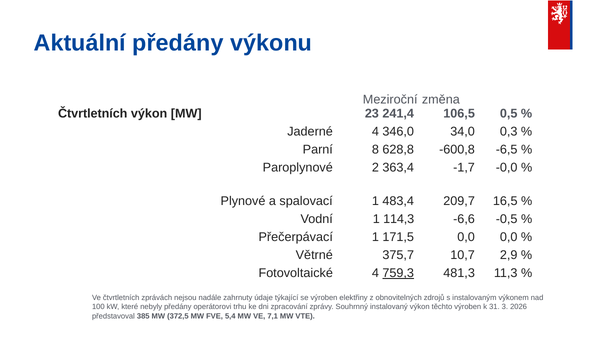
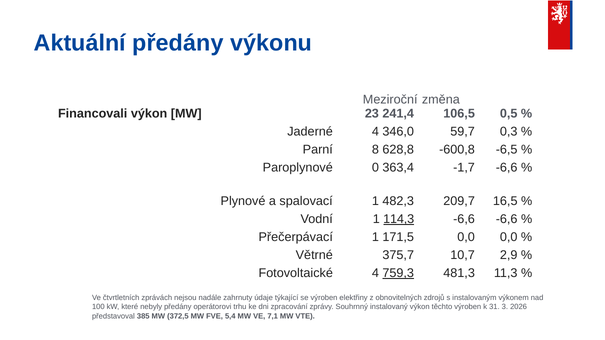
Čtvrtletních: Čtvrtletních -> Financovali (93, 114)
34,0: 34,0 -> 59,7 (463, 132)
2: 2 -> 0 (375, 168)
-1,7 -0,0: -0,0 -> -6,6 (507, 168)
483,4: 483,4 -> 482,3 (398, 201)
114,3 underline: none -> present (399, 219)
-6,6 -0,5: -0,5 -> -6,6 (507, 219)
